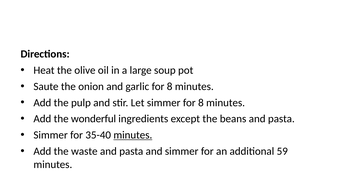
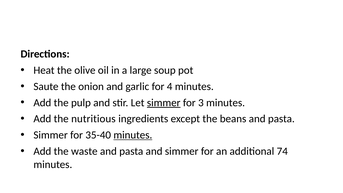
garlic for 8: 8 -> 4 (170, 86)
simmer underline: none -> present (164, 103)
8: 8 -> 3 (201, 103)
wonderful: wonderful -> nutritious (93, 119)
59: 59 -> 74 (282, 151)
